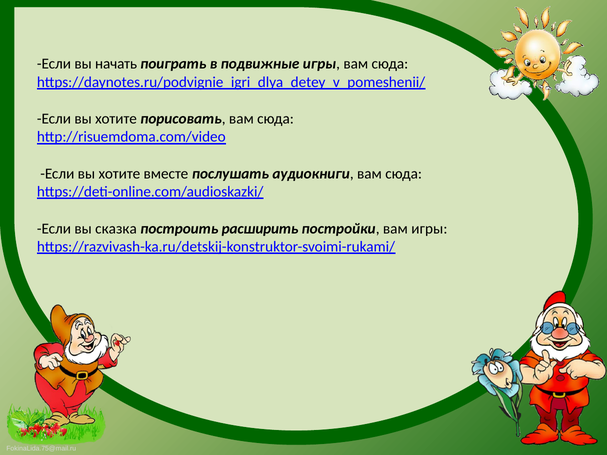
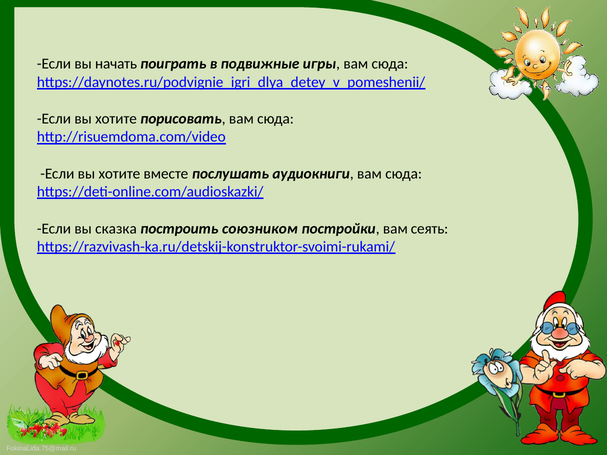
расширить: расширить -> союзником (260, 229)
вам игры: игры -> сеять (430, 229)
